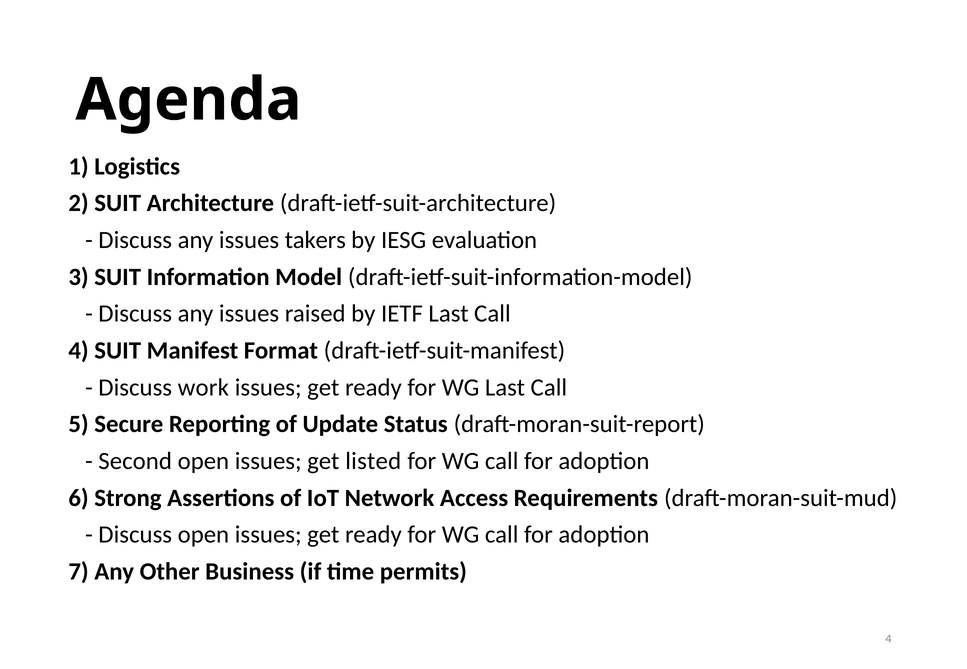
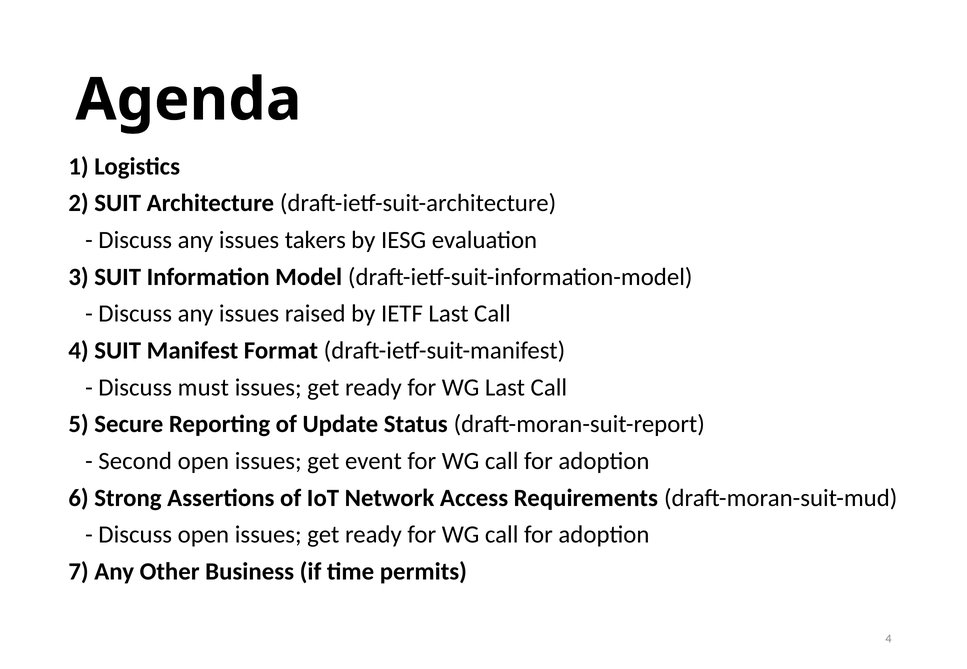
work: work -> must (203, 388)
listed: listed -> event (373, 461)
